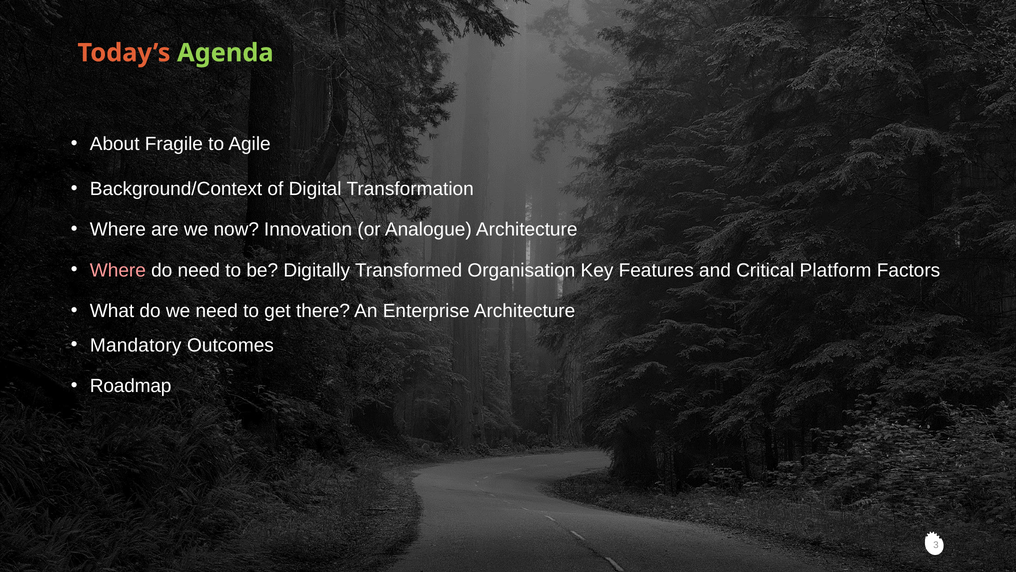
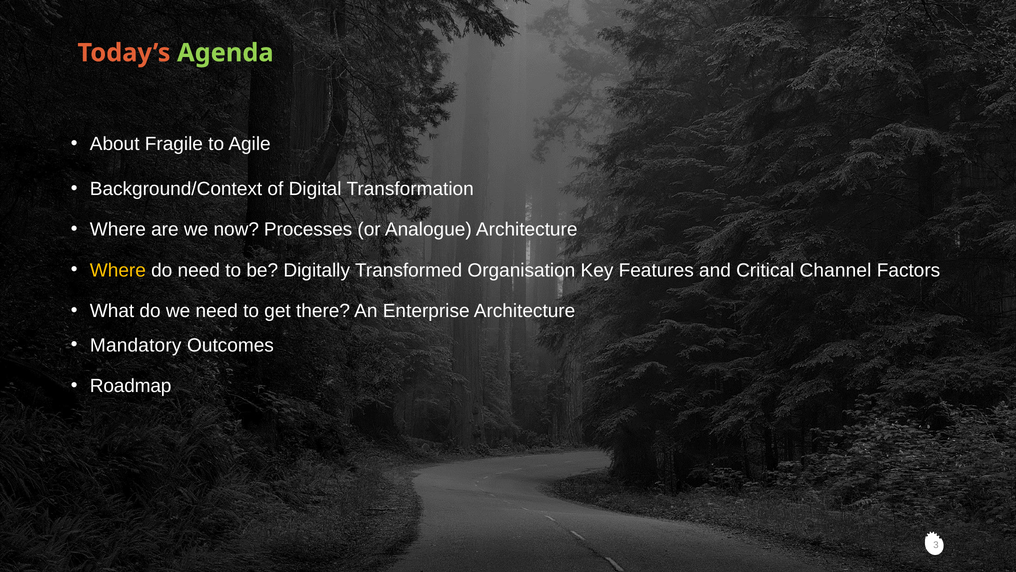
Innovation: Innovation -> Processes (308, 229)
Where colour: pink -> yellow (118, 270)
Platform: Platform -> Channel (835, 270)
